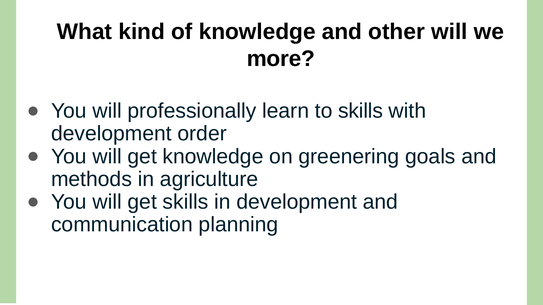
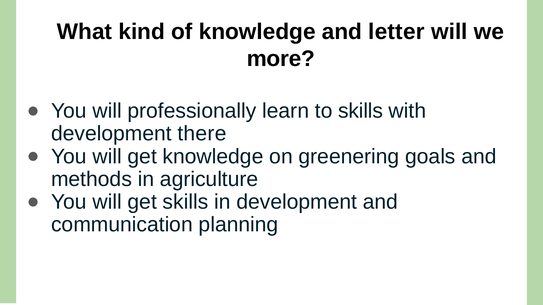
other: other -> letter (396, 32)
order: order -> there (202, 134)
